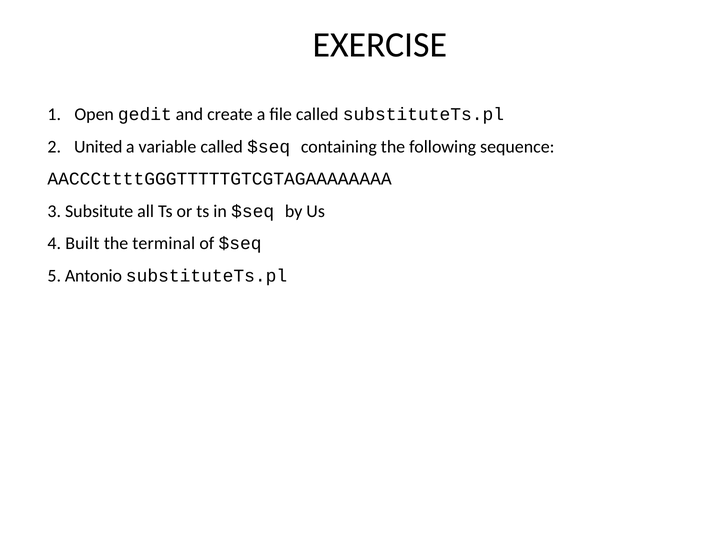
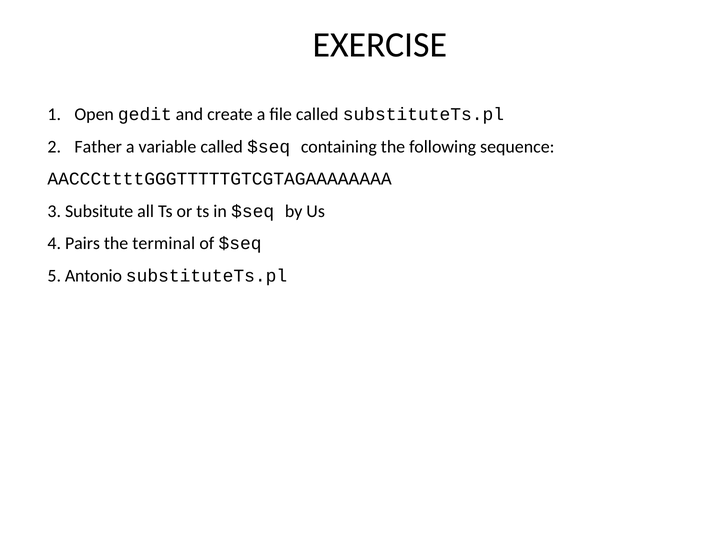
United: United -> Father (98, 147)
Built: Built -> Pairs (82, 243)
